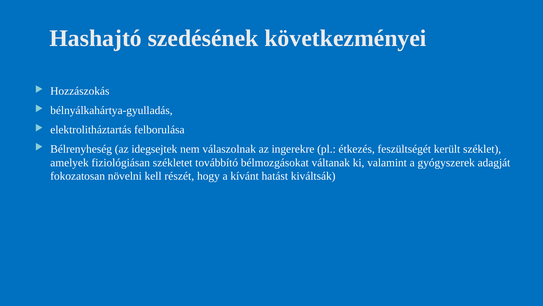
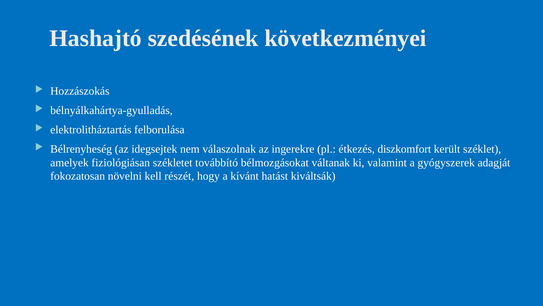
feszültségét: feszültségét -> diszkomfort (404, 149)
